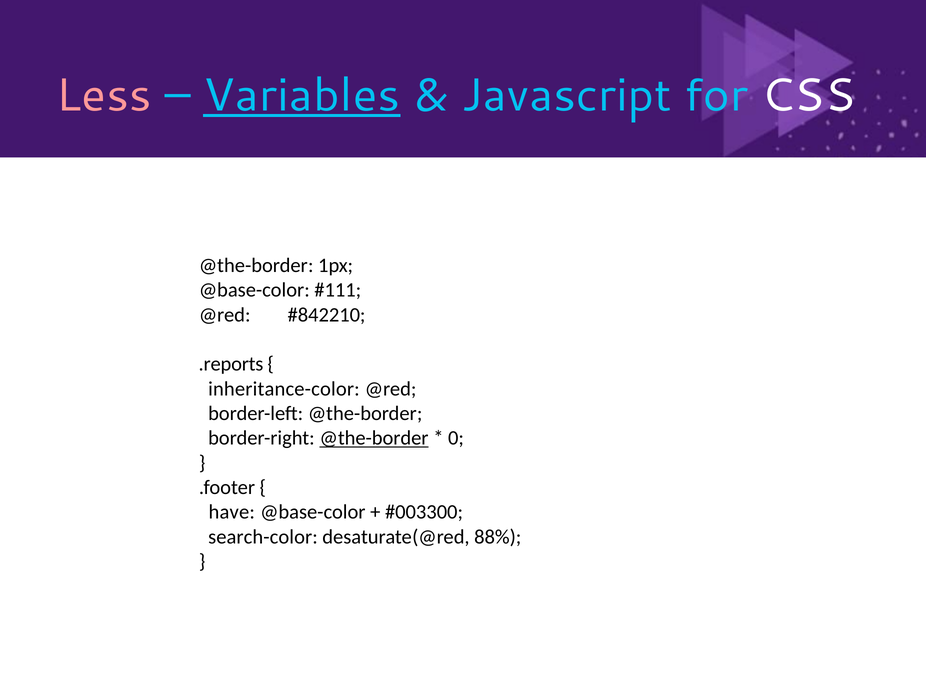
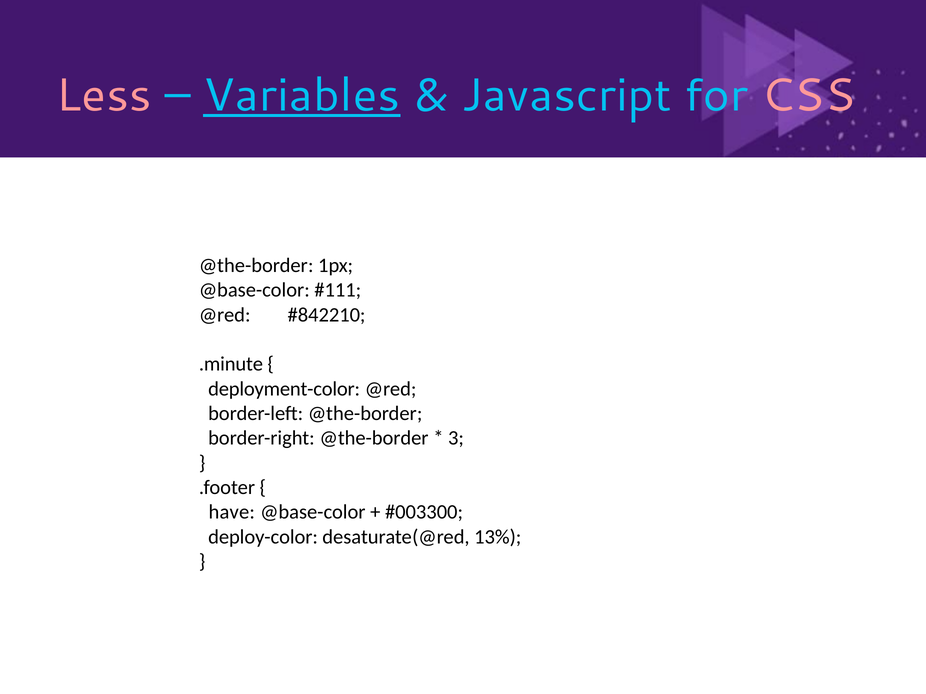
CSS colour: white -> pink (808, 96)
.reports: .reports -> .minute (231, 364)
inheritance-color: inheritance-color -> deployment-color (284, 389)
@the-border underline: present -> none (374, 438)
0: 0 -> 3 (456, 438)
search-color: search-color -> deploy-color (263, 537)
88%: 88% -> 13% (498, 537)
